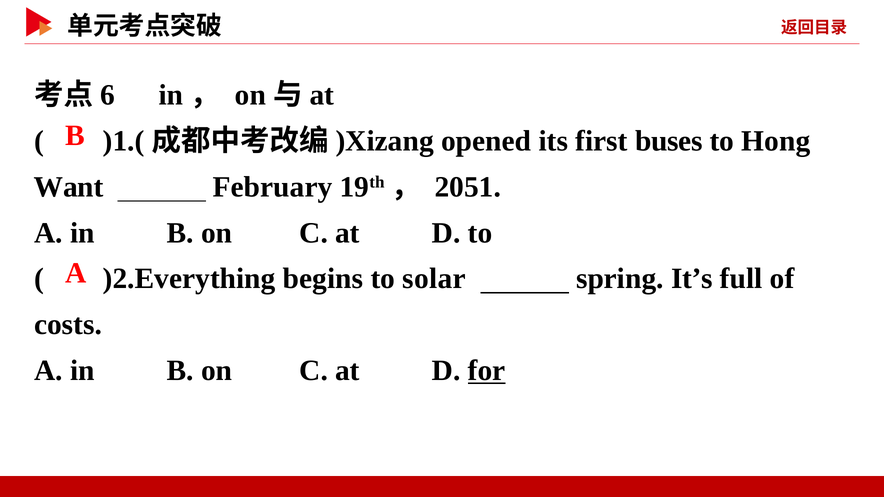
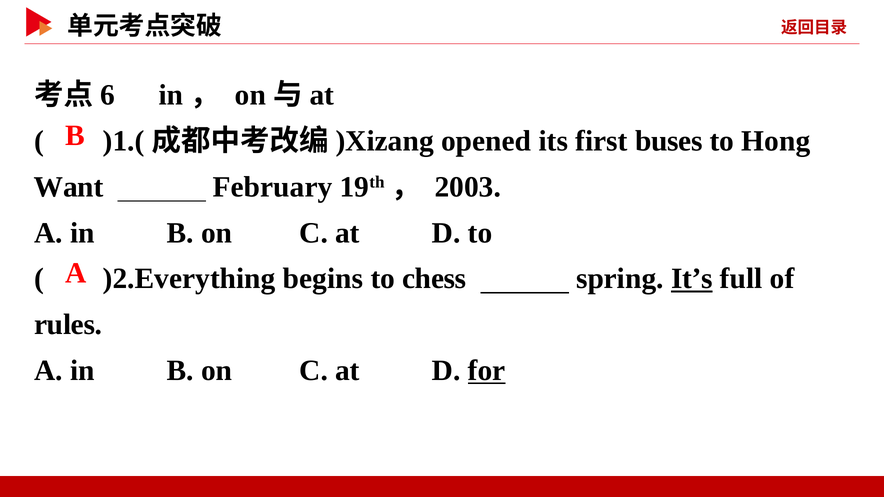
2051: 2051 -> 2003 (468, 187)
solar: solar -> chess (434, 279)
It’s underline: none -> present (692, 279)
costs: costs -> rules (68, 325)
